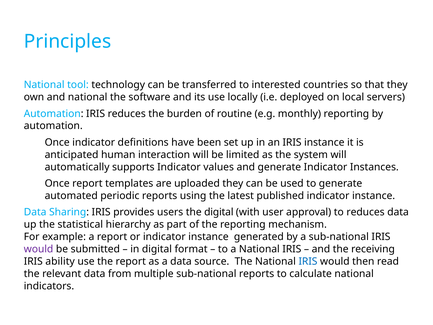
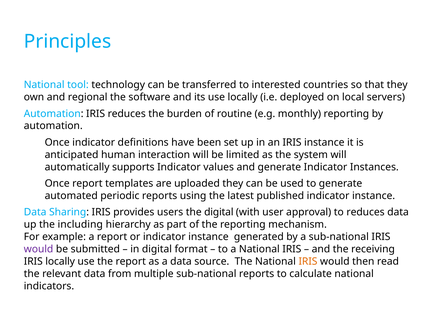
and national: national -> regional (88, 97)
statistical: statistical -> including (80, 224)
IRIS ability: ability -> locally (60, 261)
IRIS colour: blue -> orange (308, 261)
